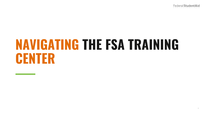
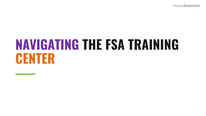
NAVIGATING colour: orange -> purple (47, 45)
